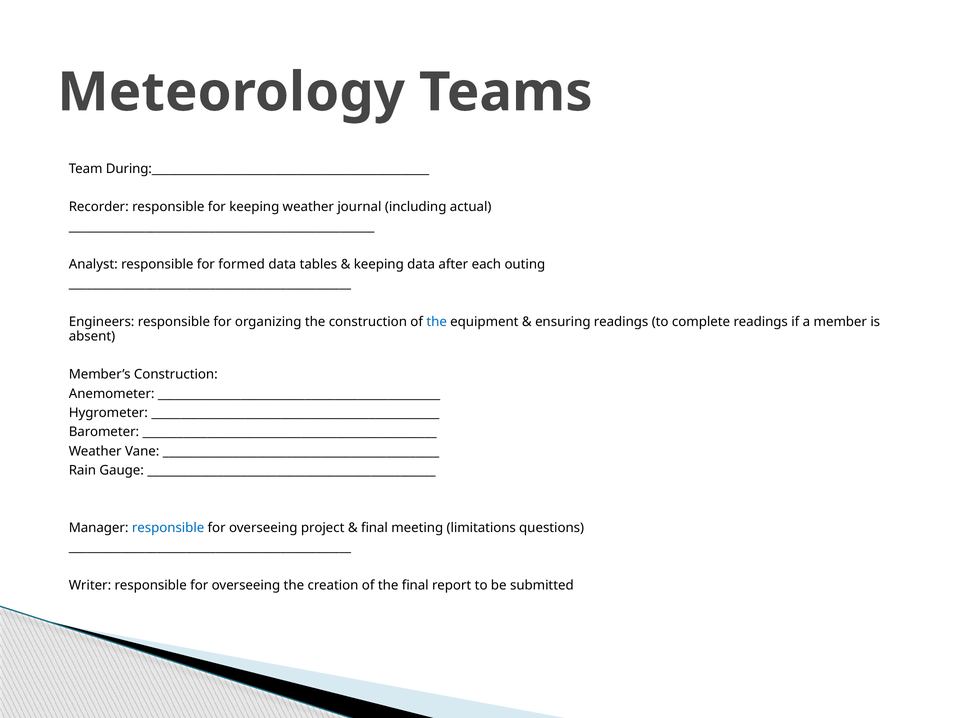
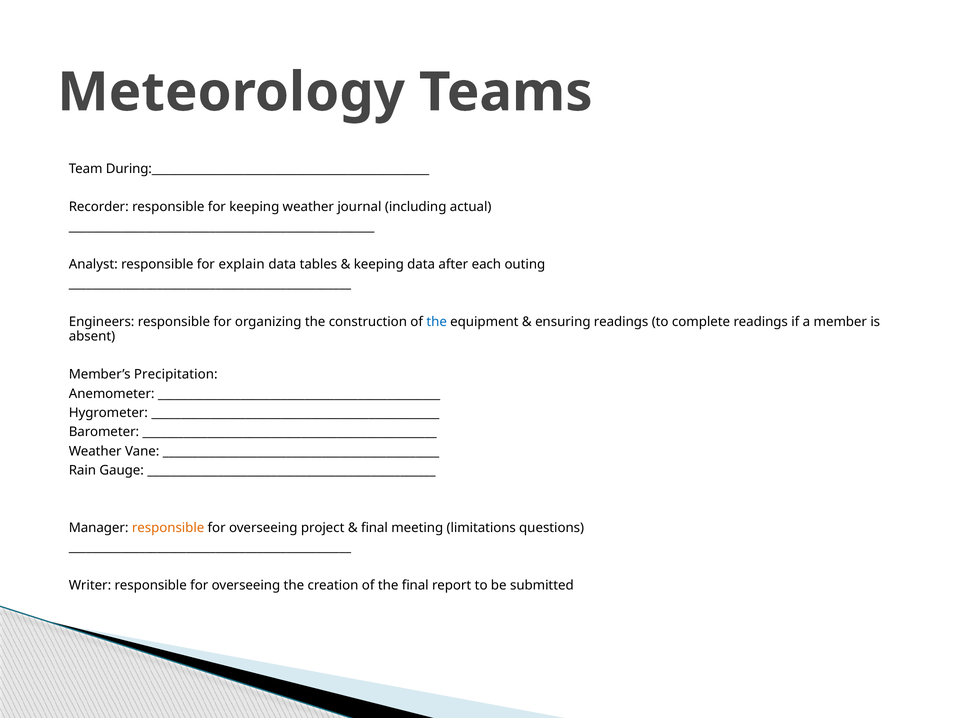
formed: formed -> explain (242, 265)
Member’s Construction: Construction -> Precipitation (176, 375)
responsible colour: blue -> orange (168, 528)
